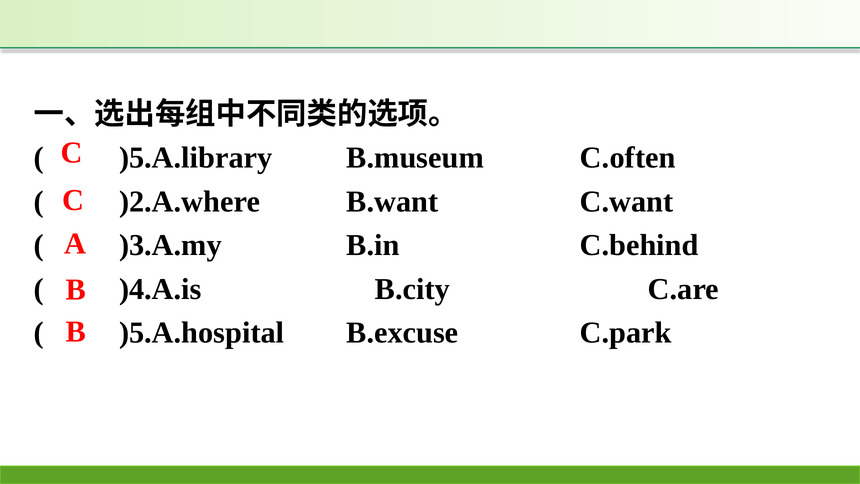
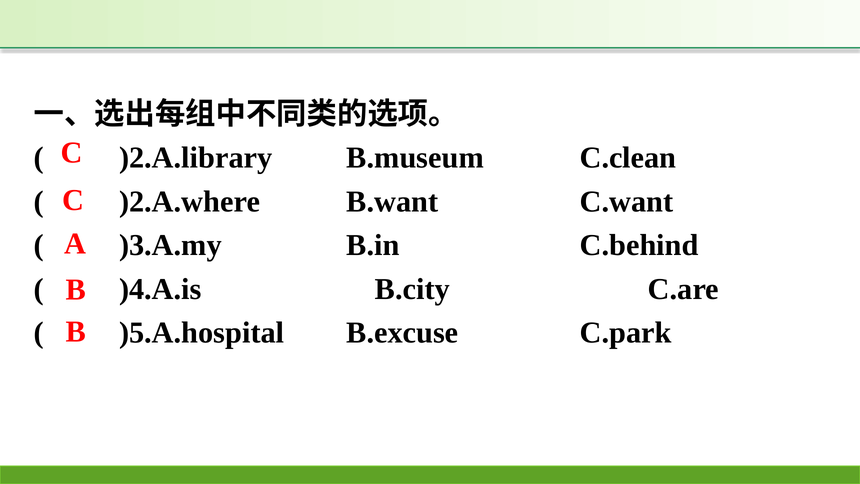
)5.A.library: )5.A.library -> )2.A.library (196, 158)
C.often: C.often -> C.clean (628, 158)
